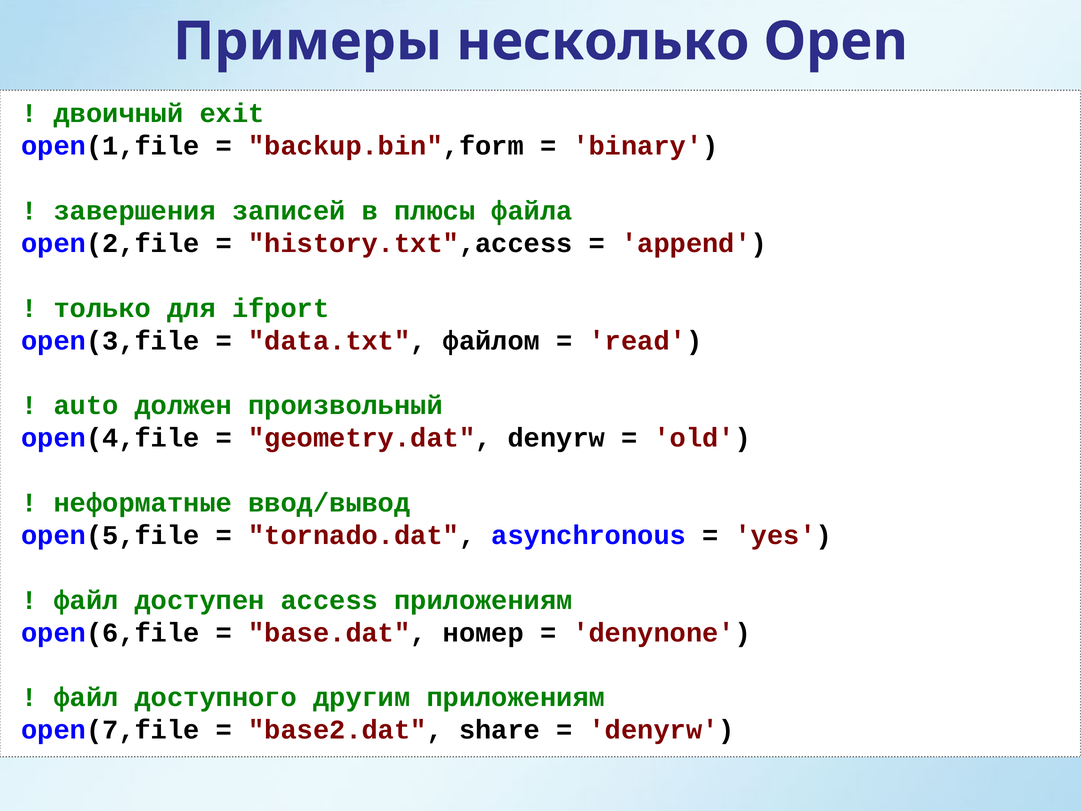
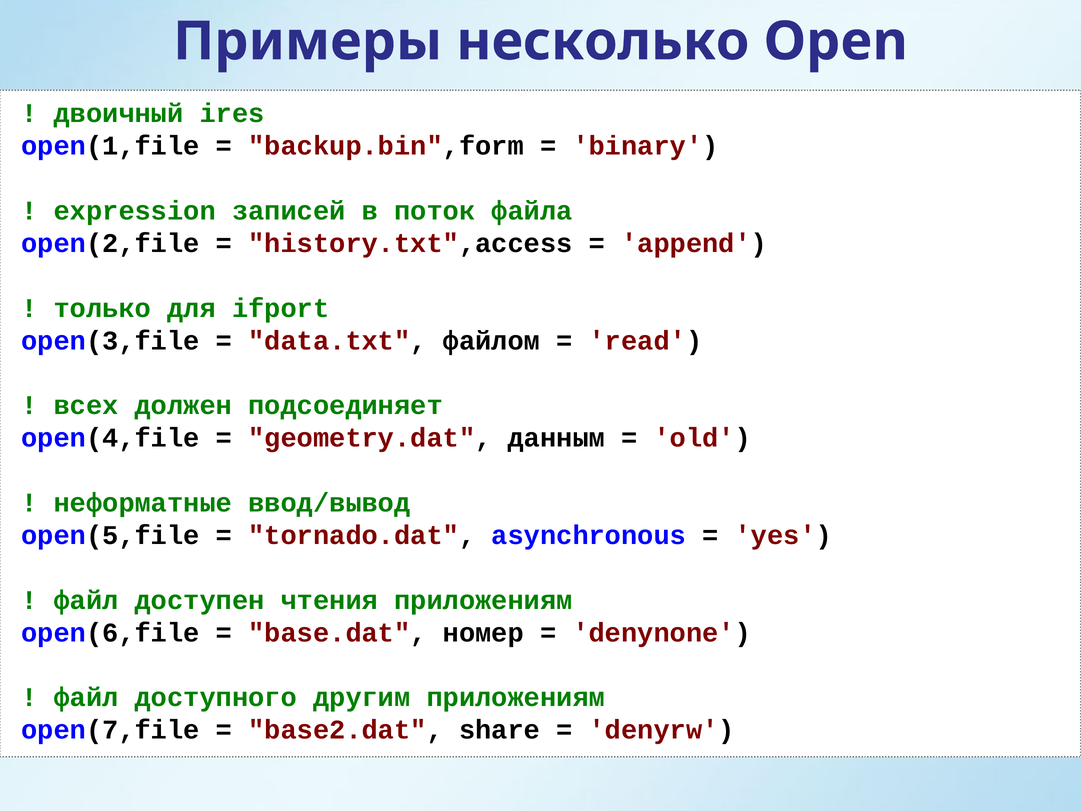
exit: exit -> ires (232, 114)
завершения: завершения -> expression (135, 211)
плюсы: плюсы -> поток (435, 211)
auto: auto -> всех (86, 405)
произвольный: произвольный -> подсоединяет (346, 405)
geometry.dat denyrw: denyrw -> данным (556, 438)
access: access -> чтения (329, 600)
